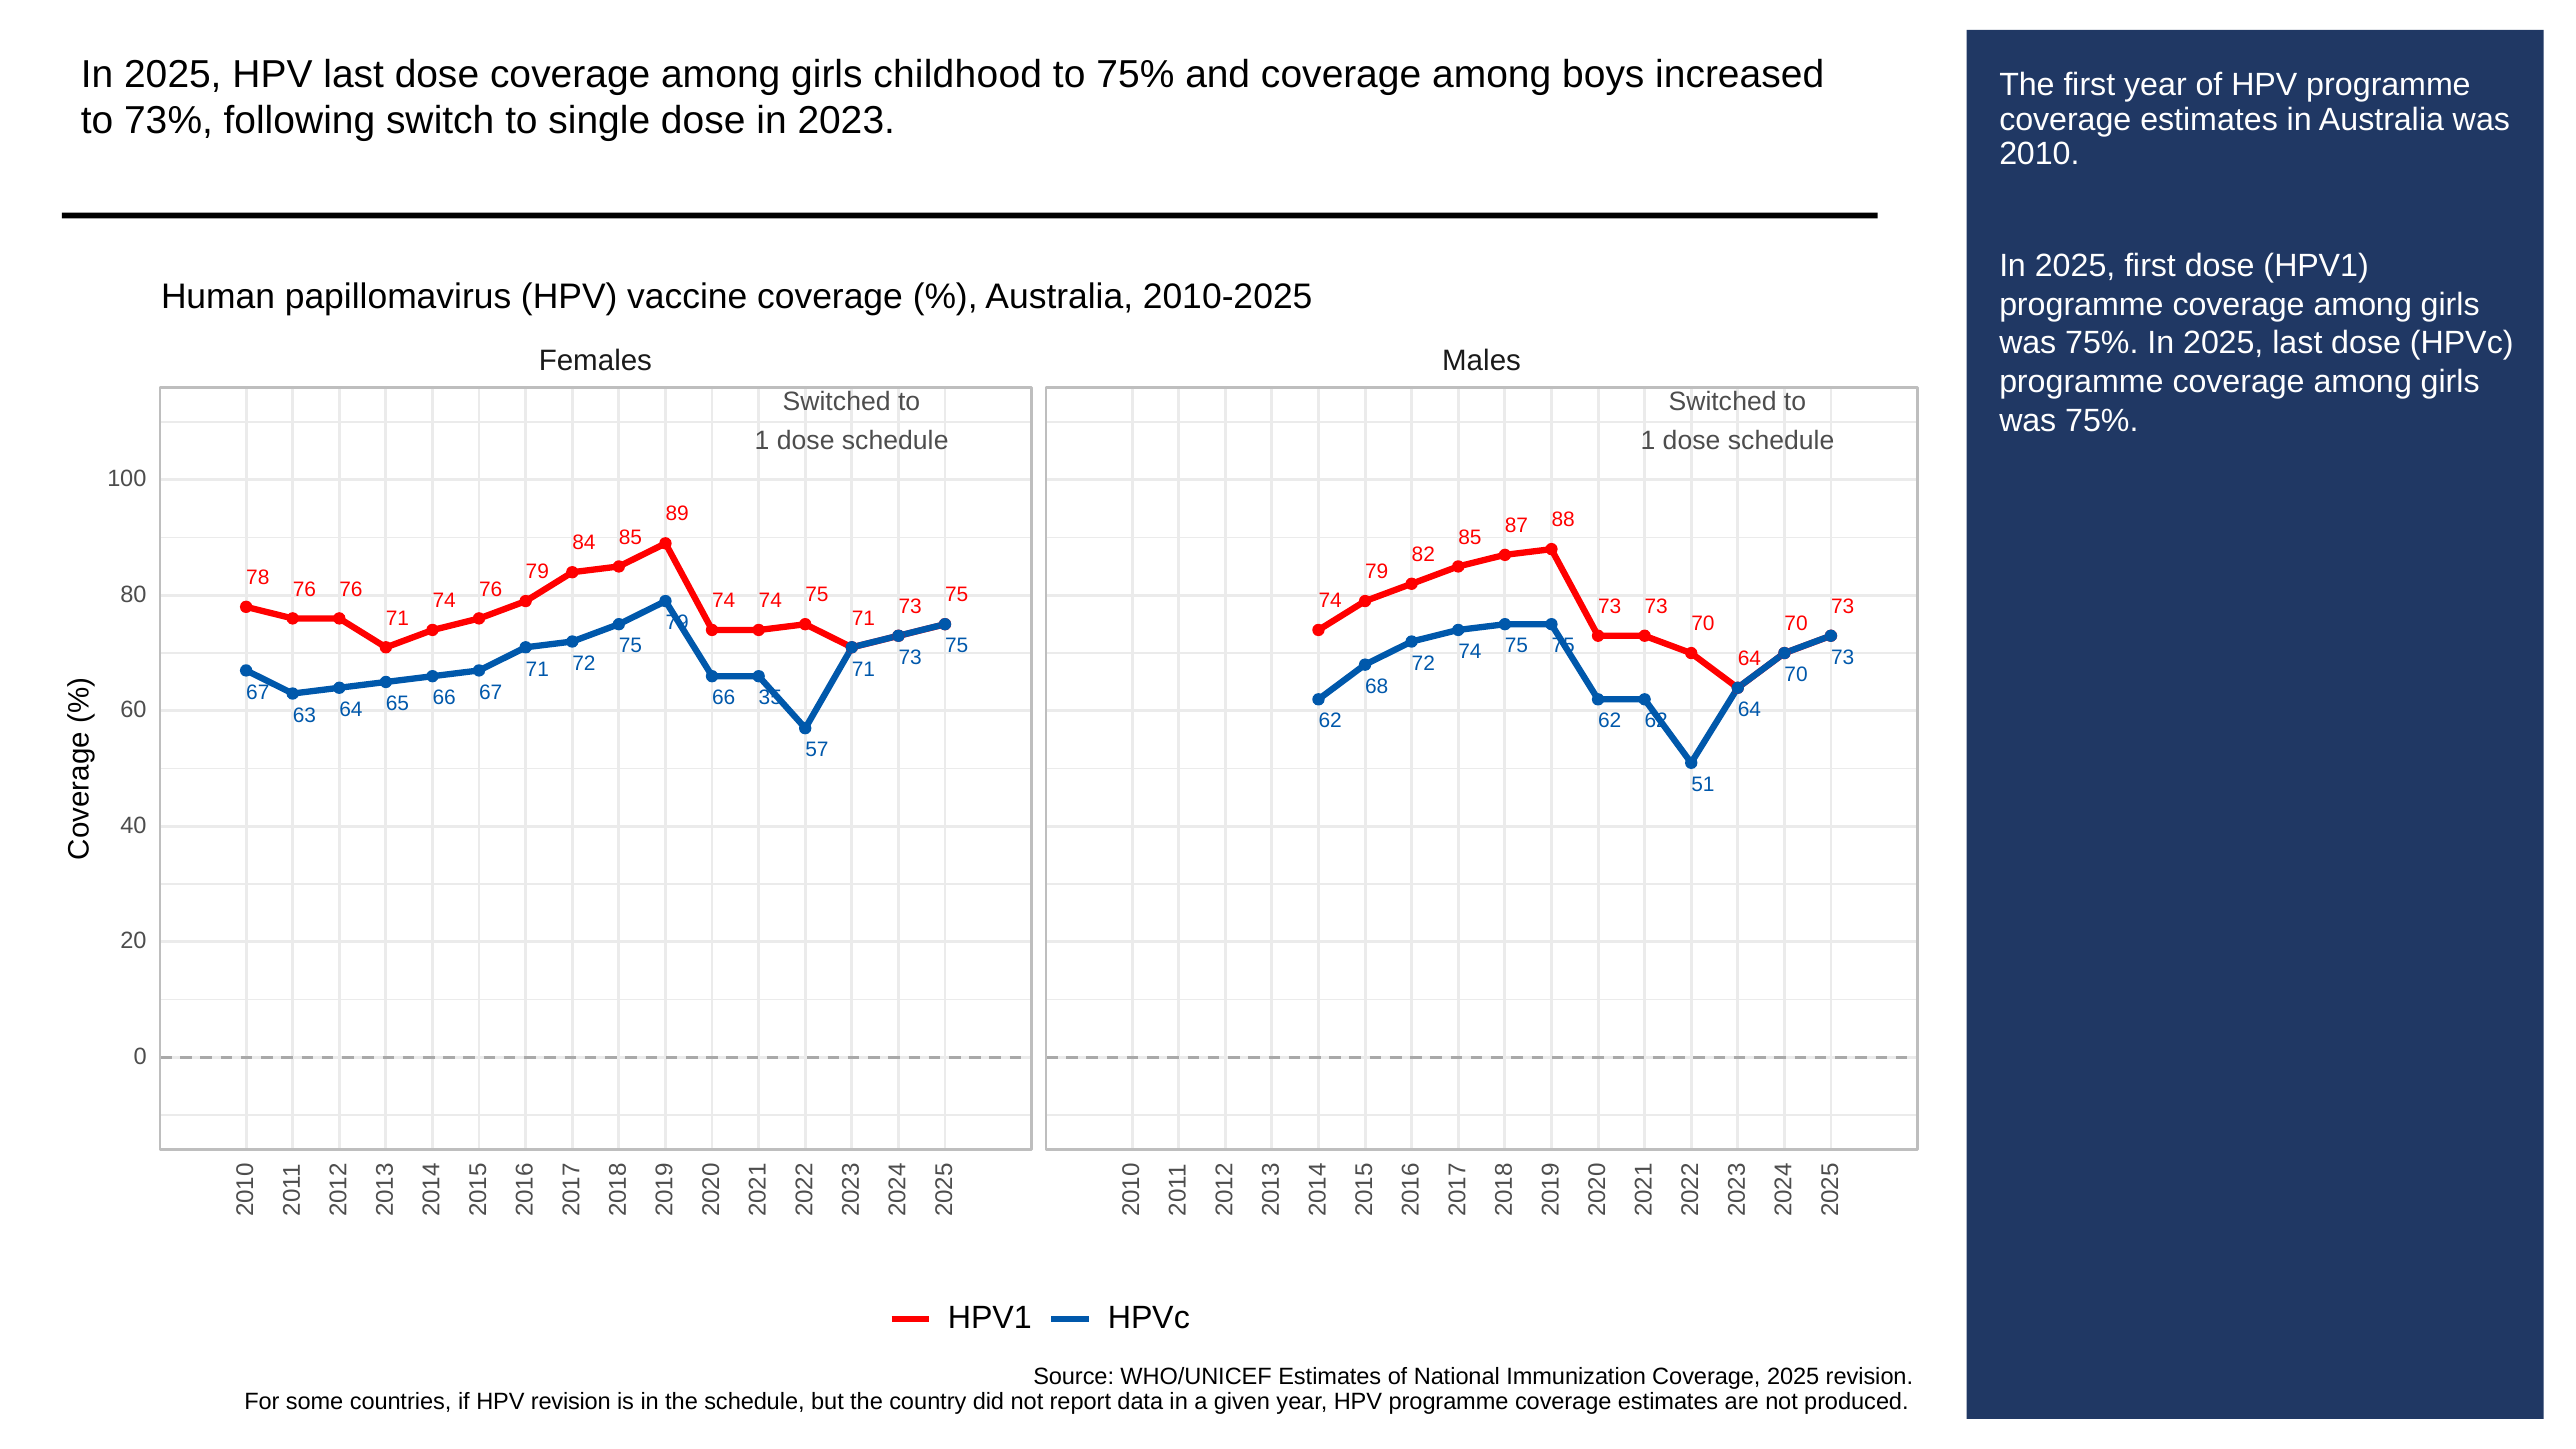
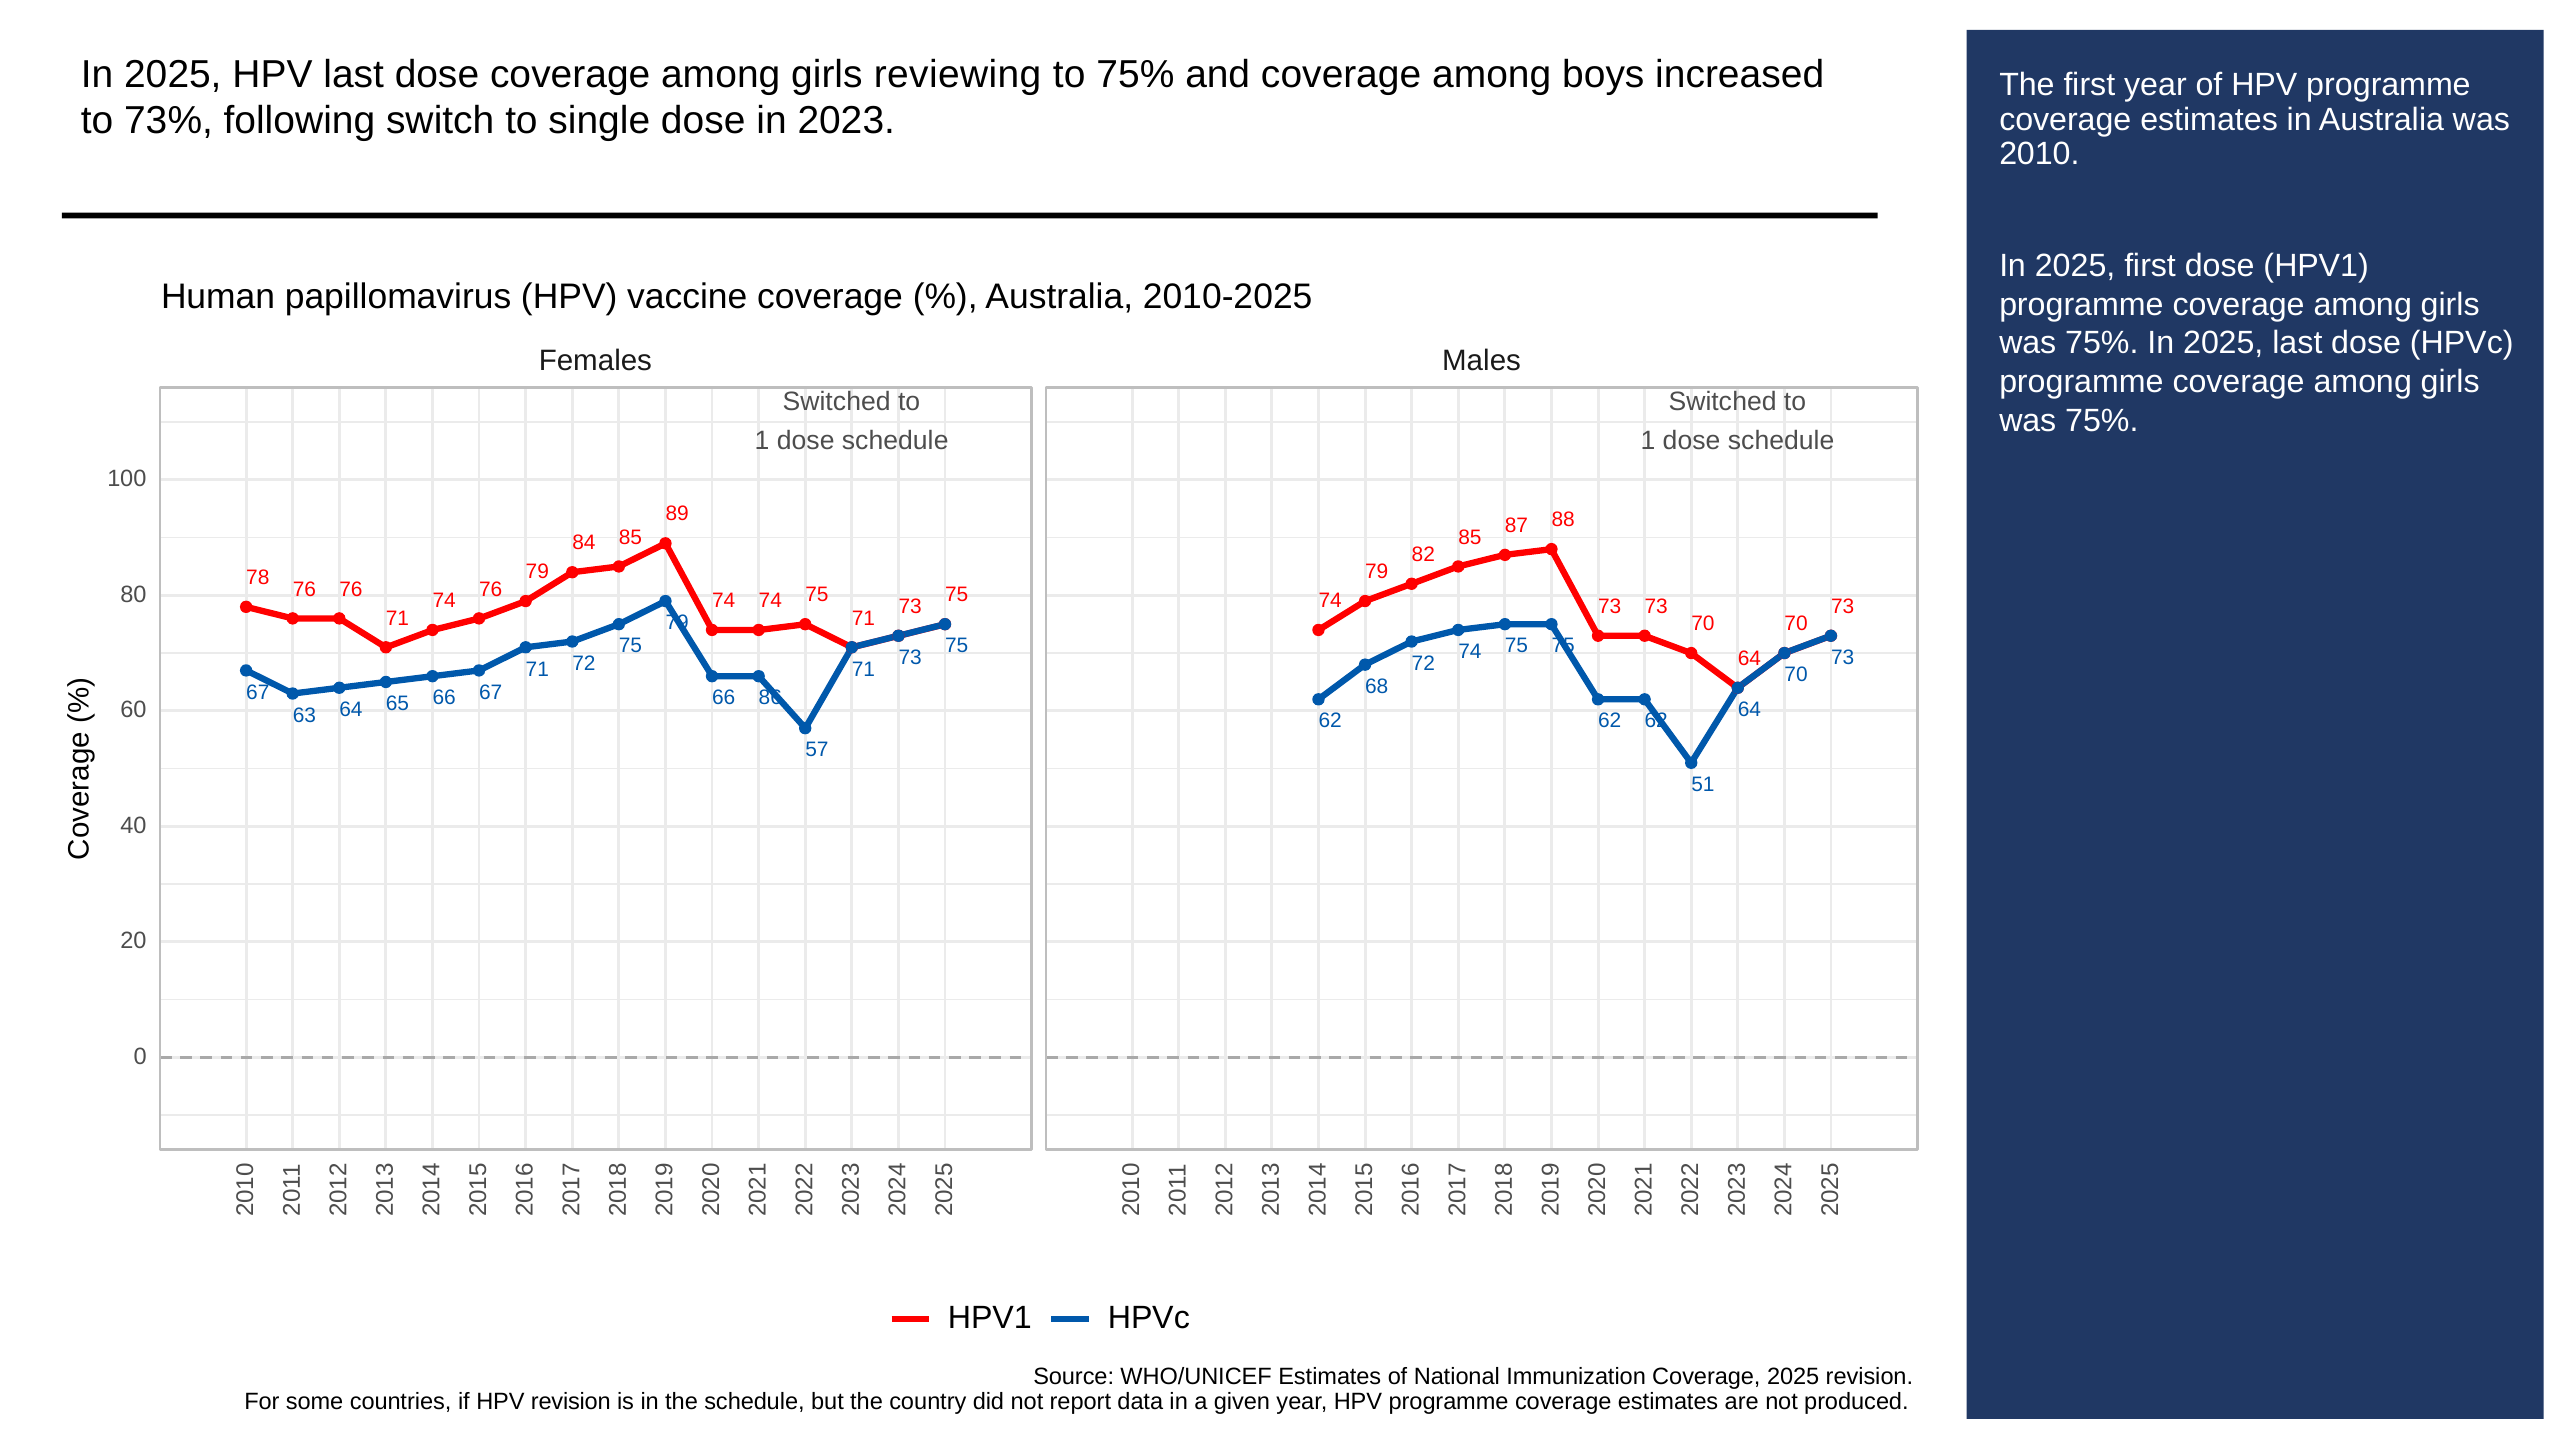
childhood: childhood -> reviewing (958, 74)
35: 35 -> 86 (770, 698)
